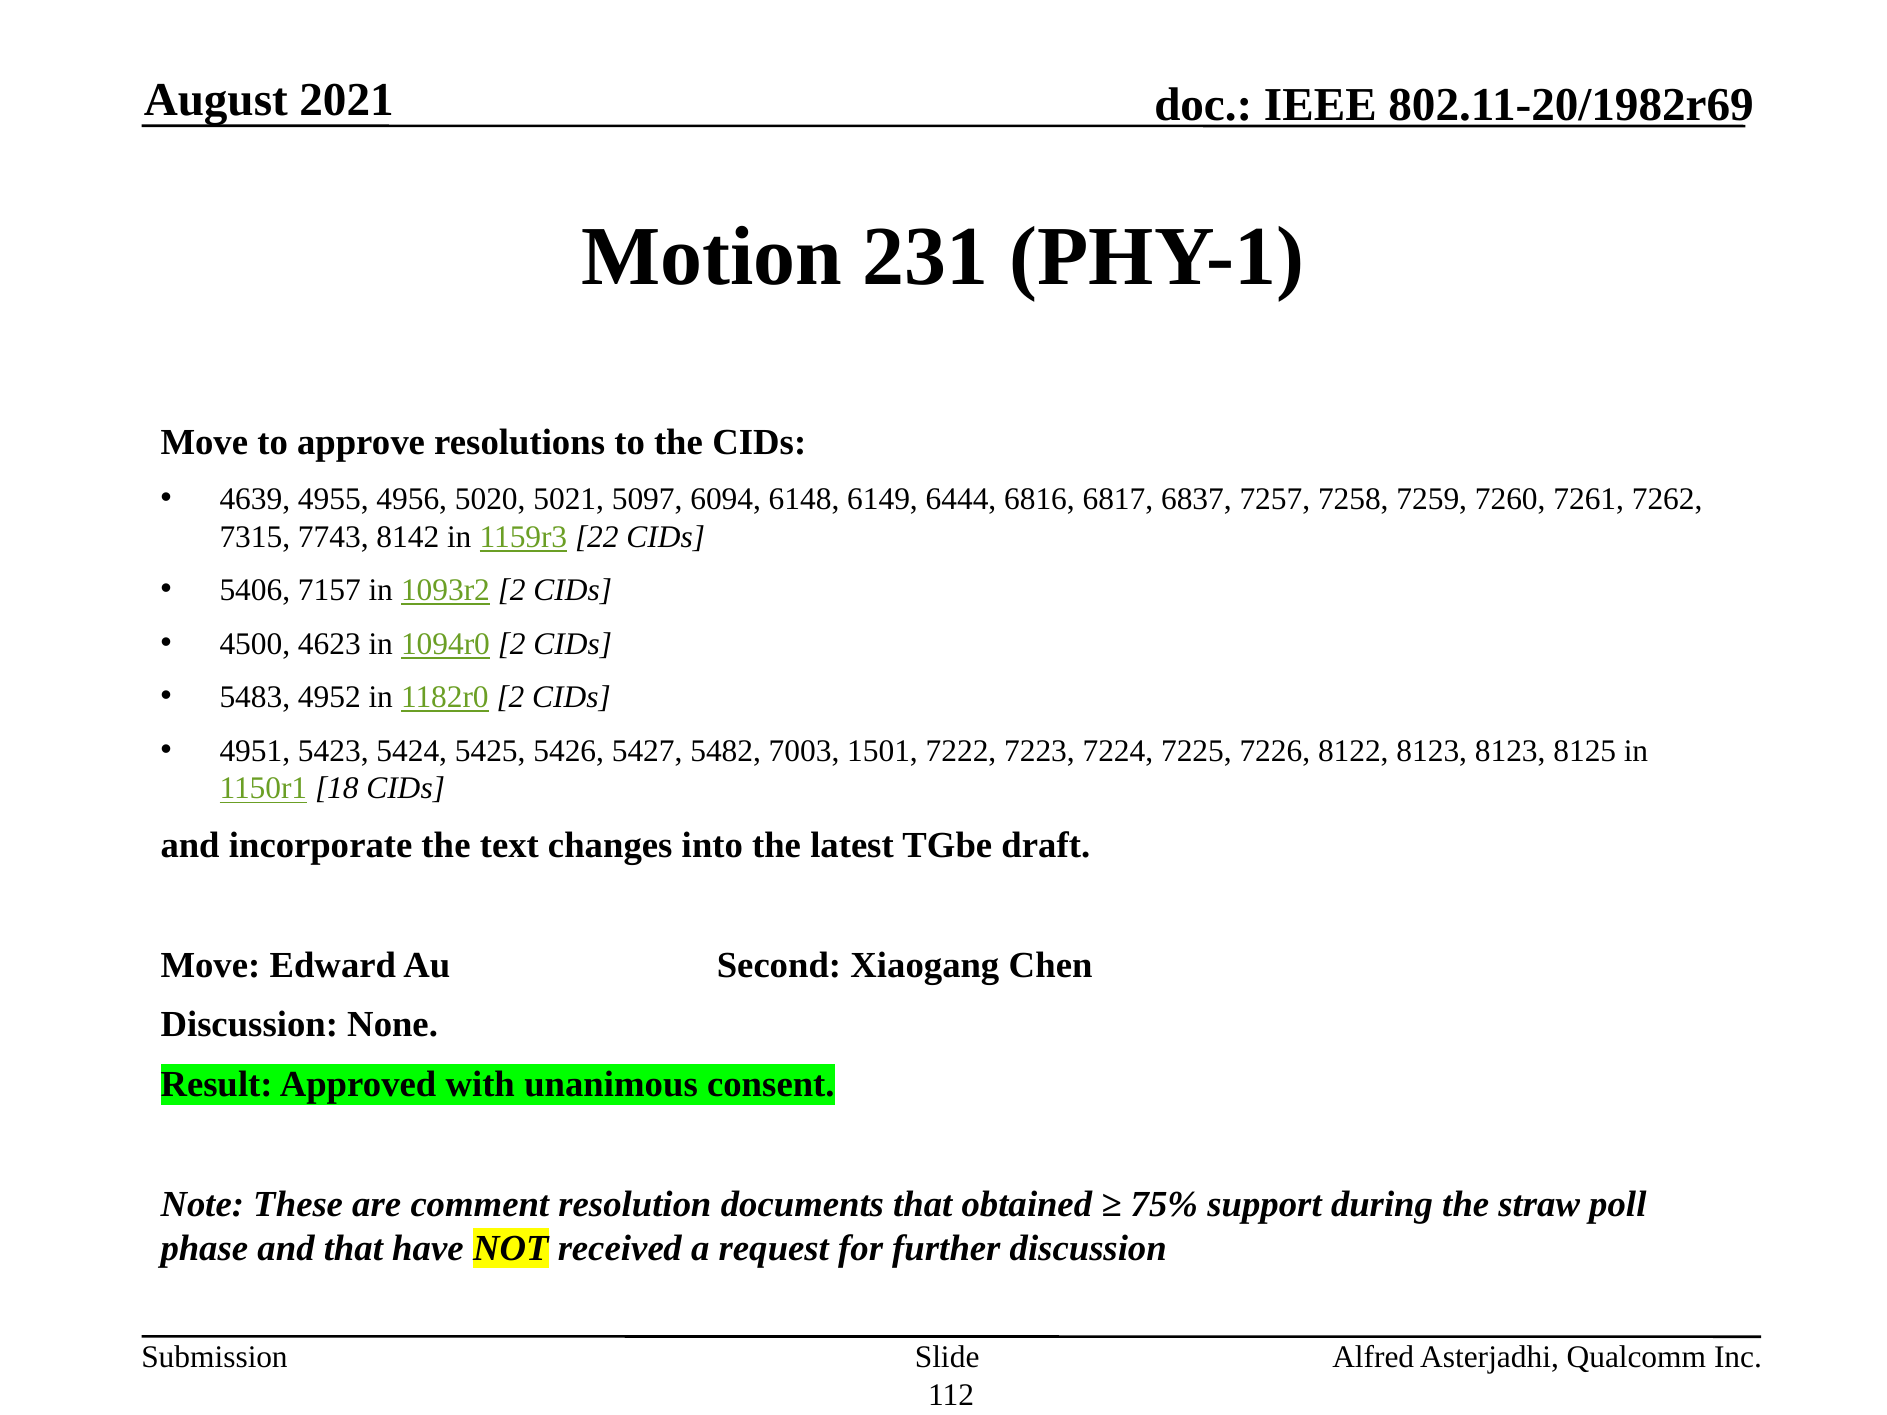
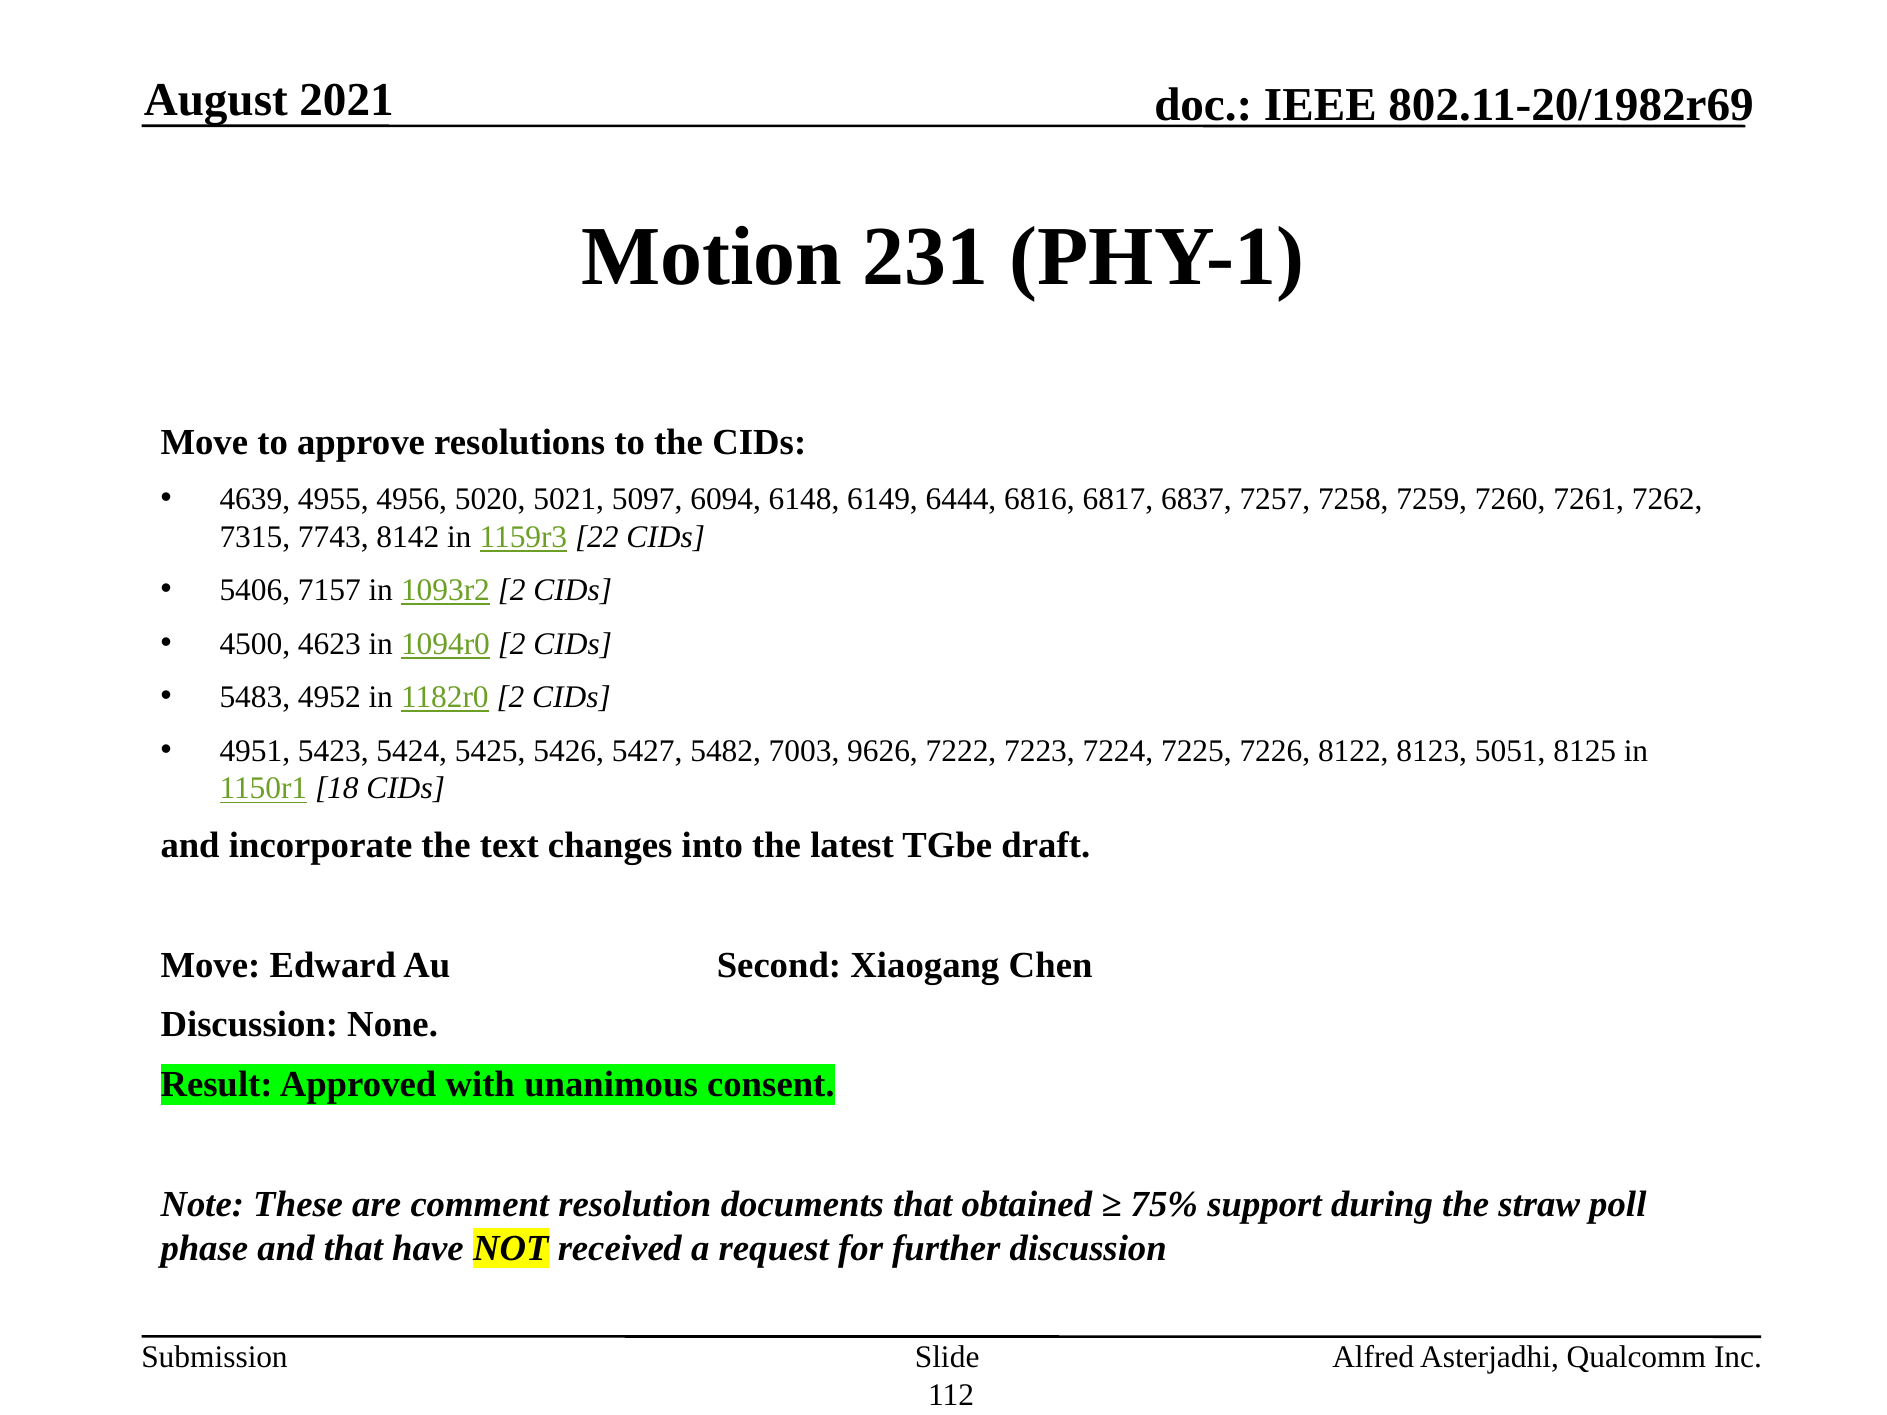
1501: 1501 -> 9626 (883, 751)
8123 8123: 8123 -> 5051 (1510, 751)
